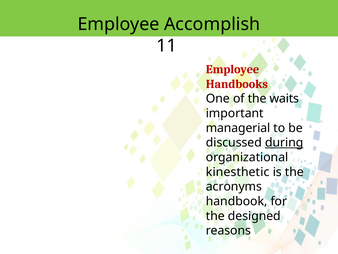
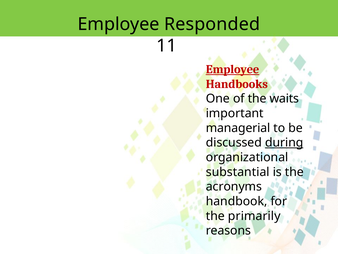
Accomplish: Accomplish -> Responded (212, 24)
Employee underline: none -> present (233, 69)
kinesthetic: kinesthetic -> substantial (238, 172)
designed: designed -> primarily (254, 216)
